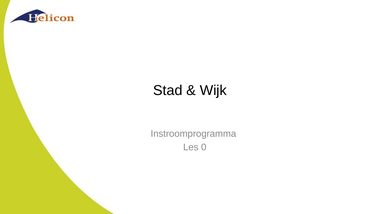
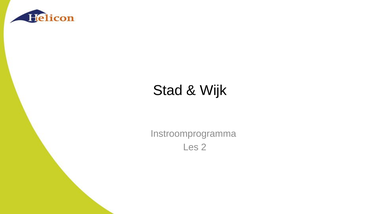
0: 0 -> 2 (204, 147)
